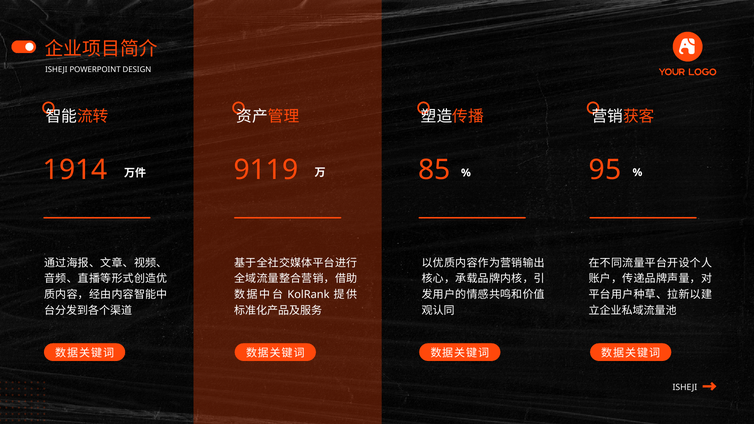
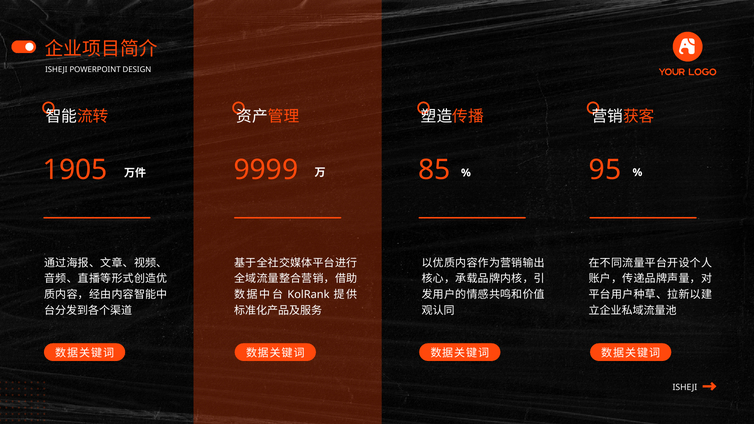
1914: 1914 -> 1905 (75, 170)
9119: 9119 -> 9999 (266, 170)
